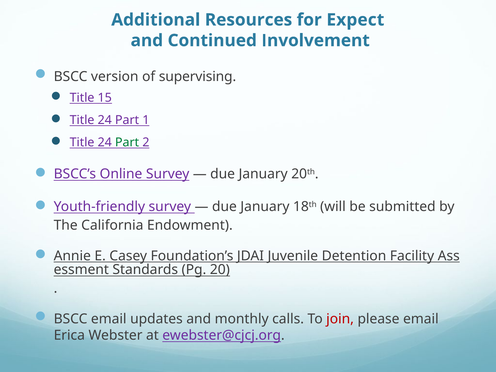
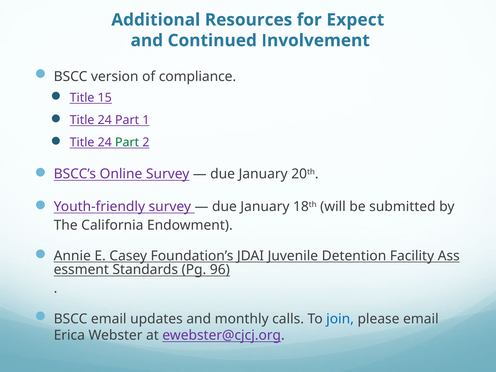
supervising: supervising -> compliance (197, 76)
20: 20 -> 96 (220, 270)
join colour: red -> blue (340, 319)
